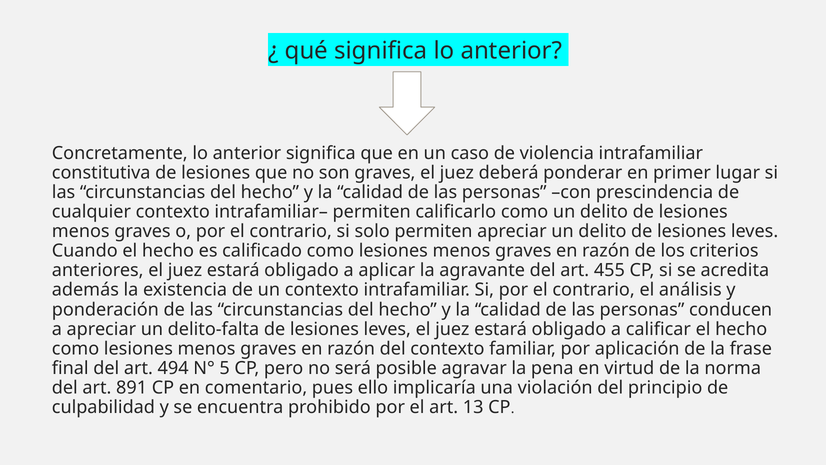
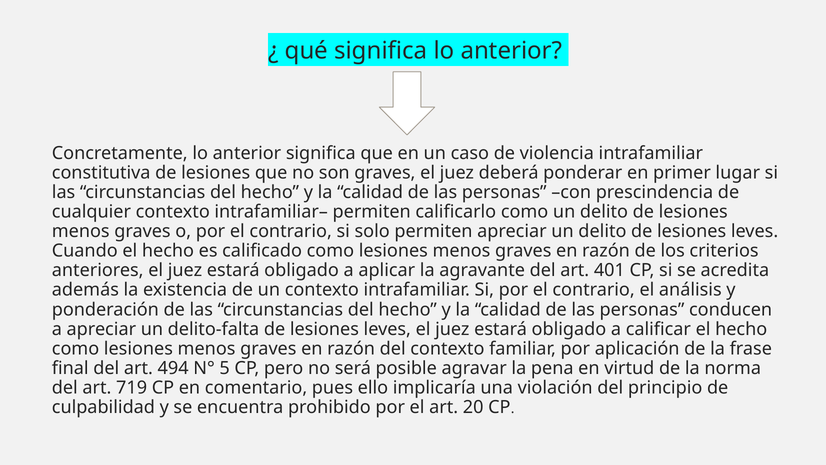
455: 455 -> 401 (609, 270)
891: 891 -> 719 (132, 387)
13: 13 -> 20 (473, 407)
